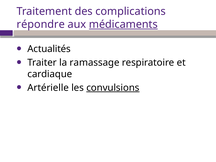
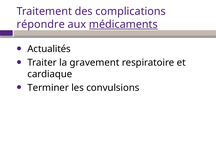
ramassage: ramassage -> gravement (95, 63)
Artérielle: Artérielle -> Terminer (48, 88)
convulsions underline: present -> none (113, 88)
